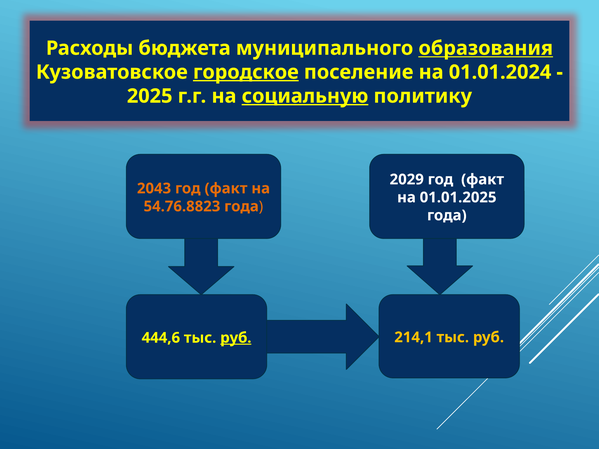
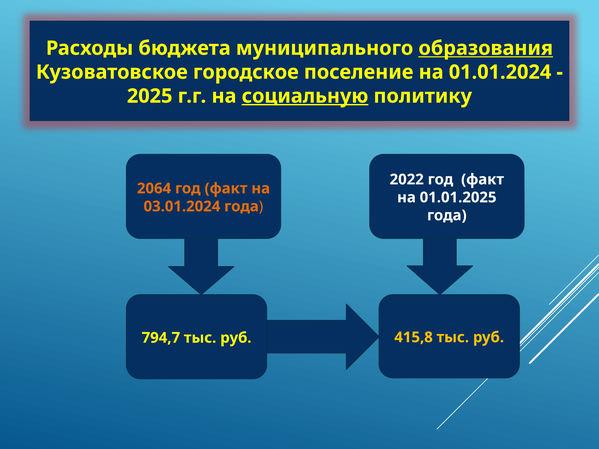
городское underline: present -> none (246, 72)
2029: 2029 -> 2022 (407, 180)
2043: 2043 -> 2064 (154, 189)
54.76.8823: 54.76.8823 -> 03.01.2024 (182, 207)
214,1: 214,1 -> 415,8 (414, 337)
444,6: 444,6 -> 794,7 (161, 338)
руб underline: present -> none (236, 338)
